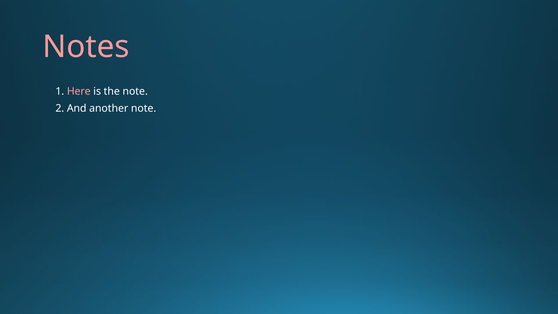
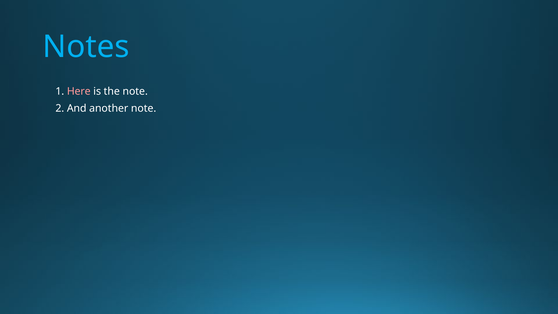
Notes colour: pink -> light blue (86, 47)
